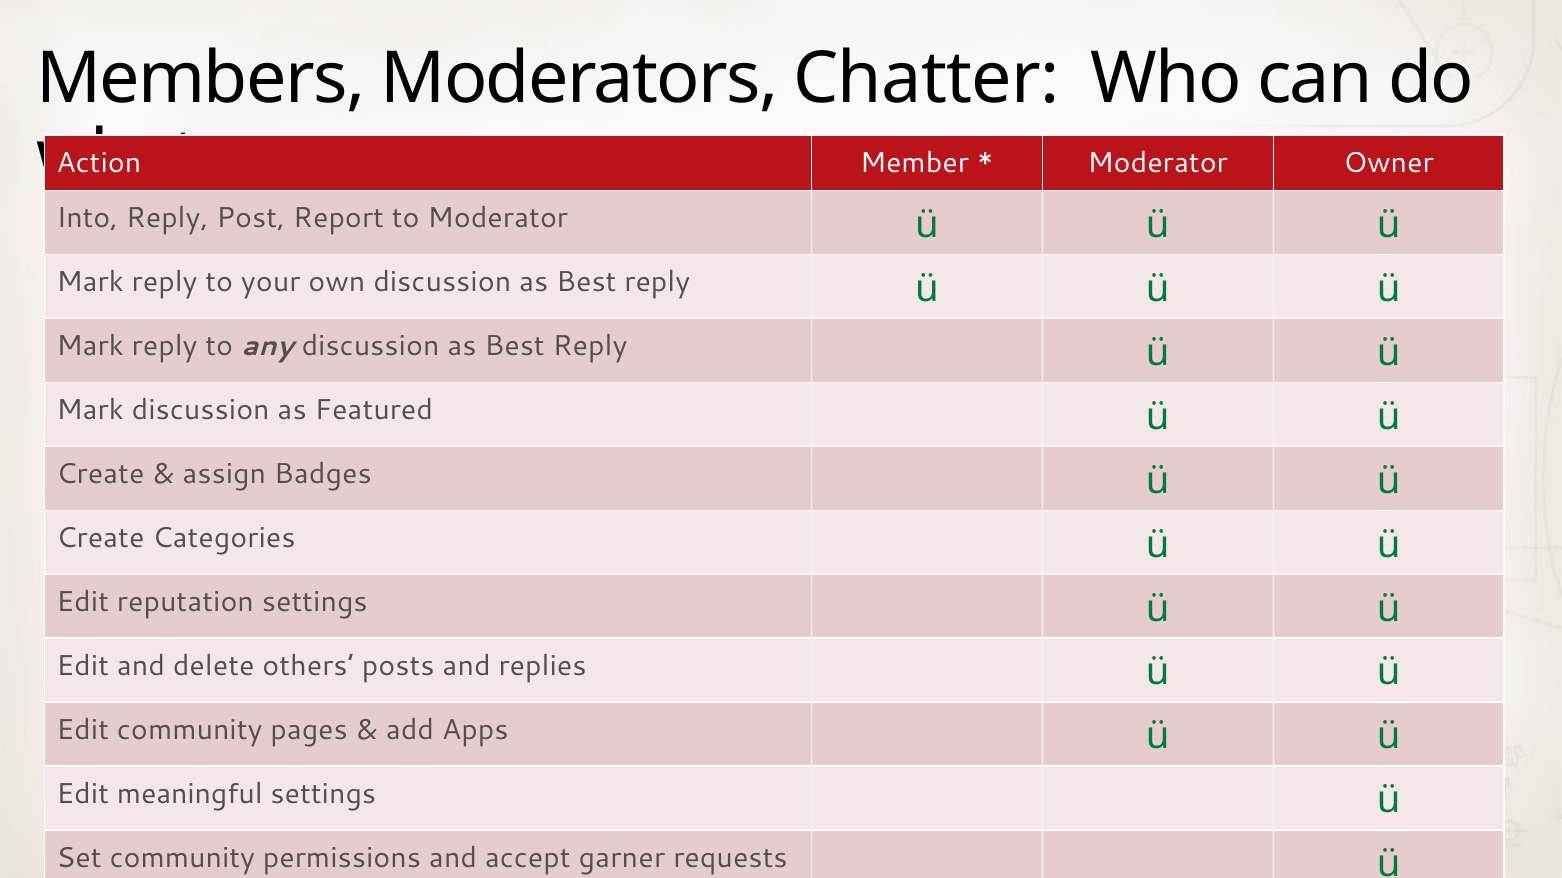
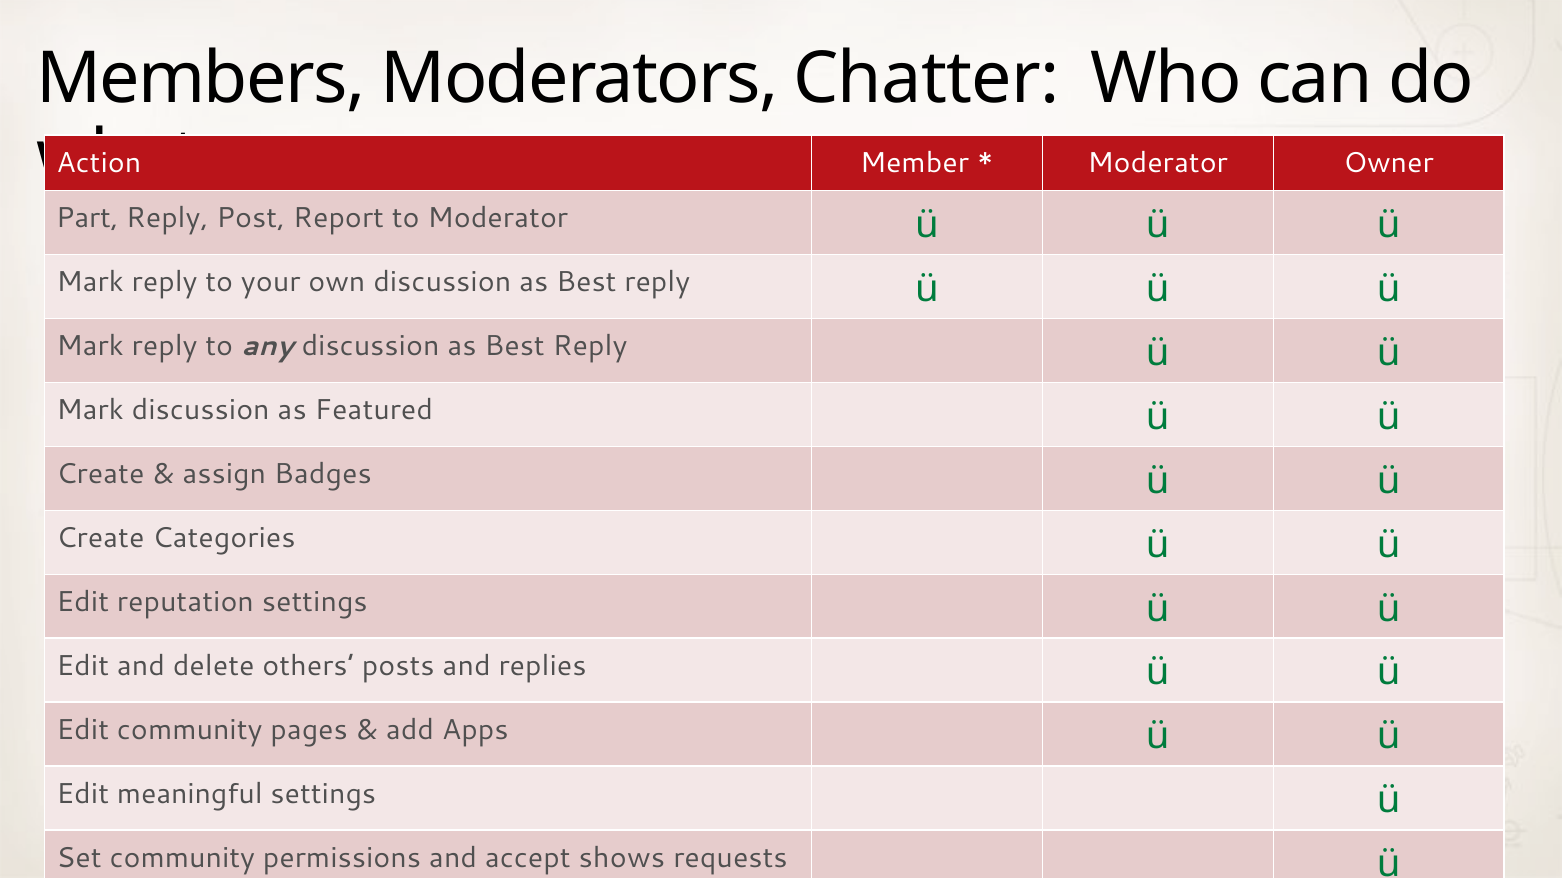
Into: Into -> Part (87, 218)
garner: garner -> shows (622, 858)
